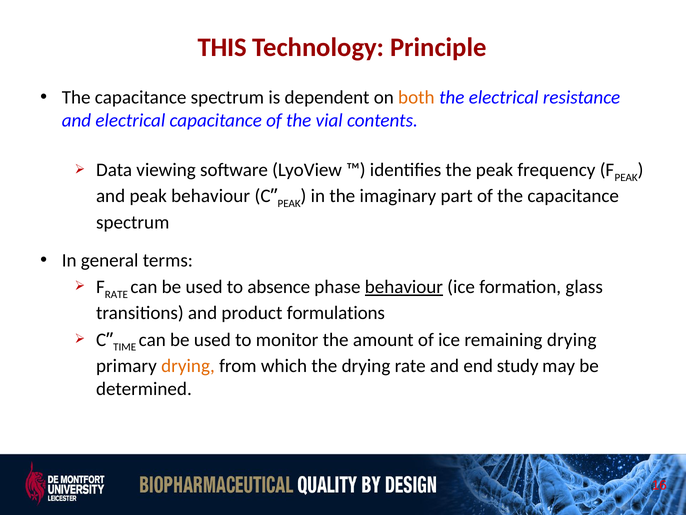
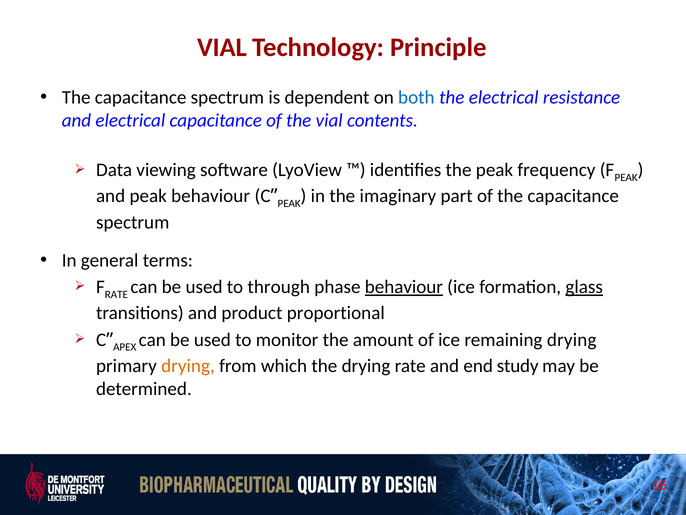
THIS: THIS -> VIAL (222, 48)
both colour: orange -> blue (416, 98)
absence: absence -> through (279, 287)
glass underline: none -> present (584, 287)
formulations: formulations -> proportional (336, 313)
TIME: TIME -> APEX (125, 347)
